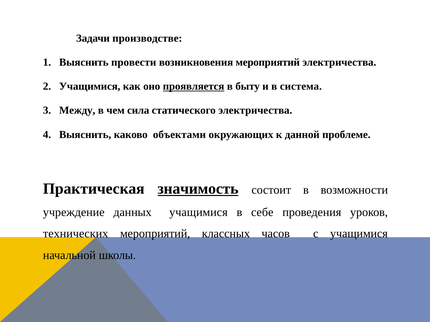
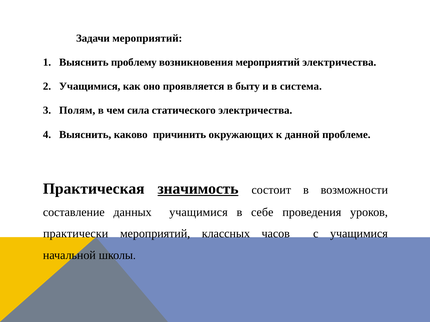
Задачи производстве: производстве -> мероприятий (147, 38)
провести: провести -> проблему (134, 62)
проявляется underline: present -> none (194, 86)
Между: Между -> Полям (77, 111)
объектами: объектами -> причинить (180, 135)
учреждение: учреждение -> составление (74, 213)
технических: технических -> практически (76, 234)
